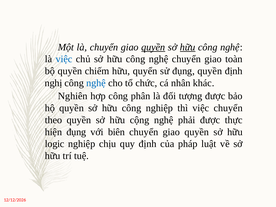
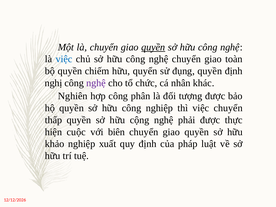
hữu underline: present -> none (188, 47)
nghệ colour: blue -> purple (96, 83)
theo: theo -> thấp (53, 120)
hiện đụng: đụng -> cuộc (76, 132)
logic: logic -> khảo (55, 144)
chịu: chịu -> xuất (108, 144)
